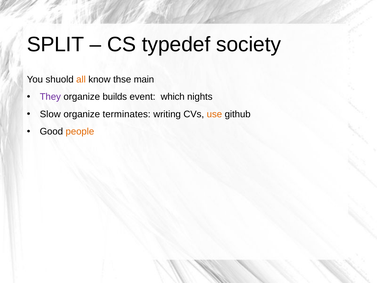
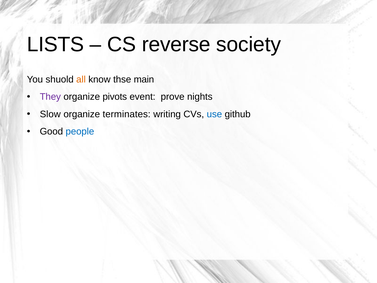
SPLIT: SPLIT -> LISTS (55, 44)
typedef: typedef -> reverse (176, 44)
builds: builds -> pivots (115, 97)
which: which -> prove (173, 97)
use colour: orange -> blue (214, 114)
people colour: orange -> blue (80, 131)
